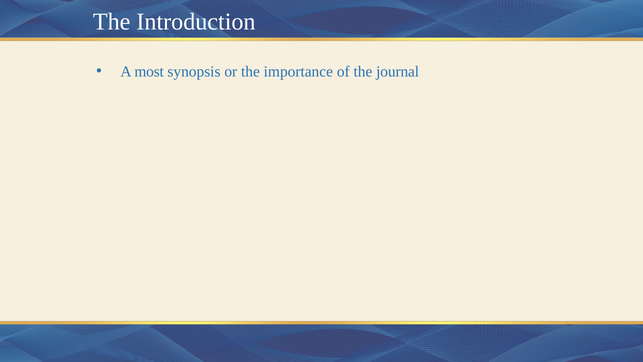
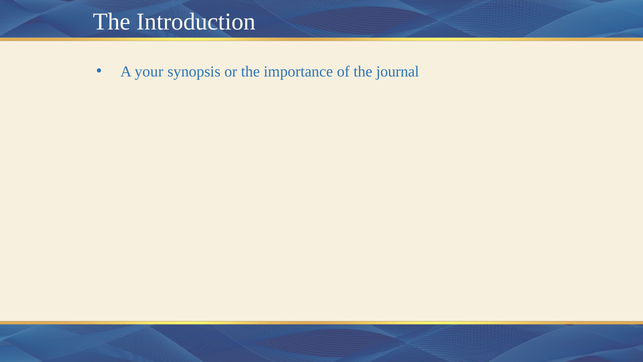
most: most -> your (149, 71)
